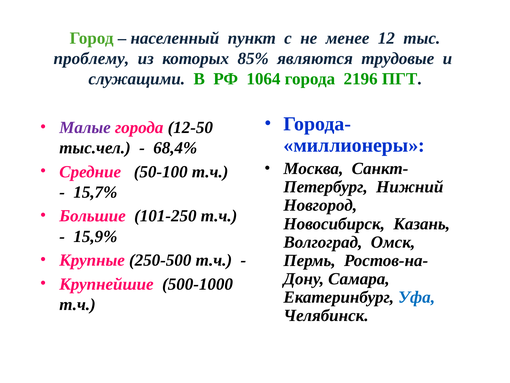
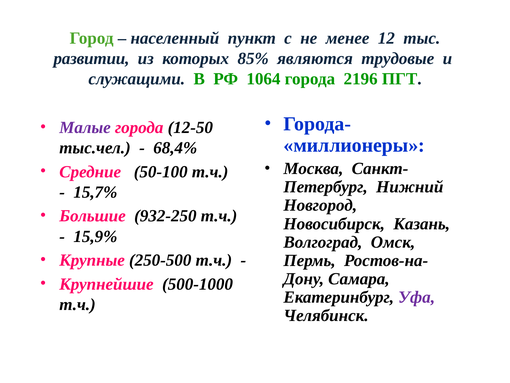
проблему: проблему -> развитии (91, 58)
101-250: 101-250 -> 932-250 (165, 216)
Уфа colour: blue -> purple (417, 297)
